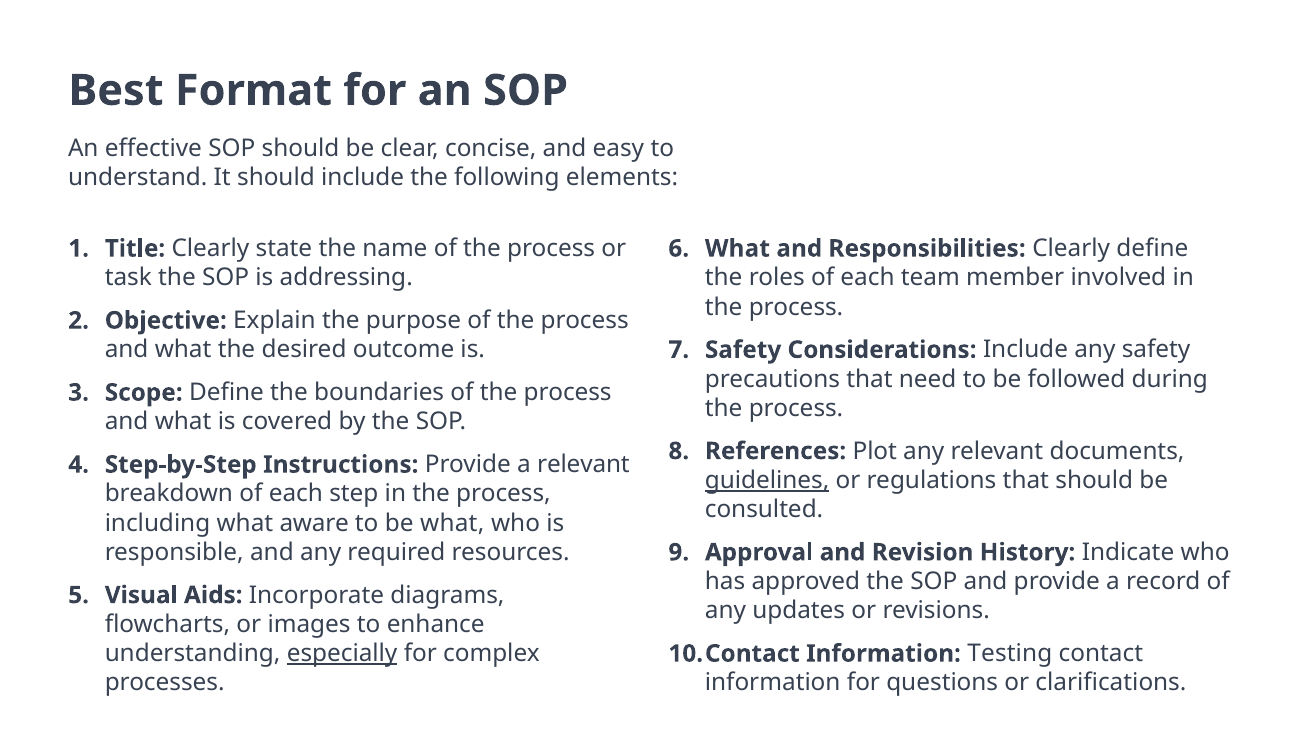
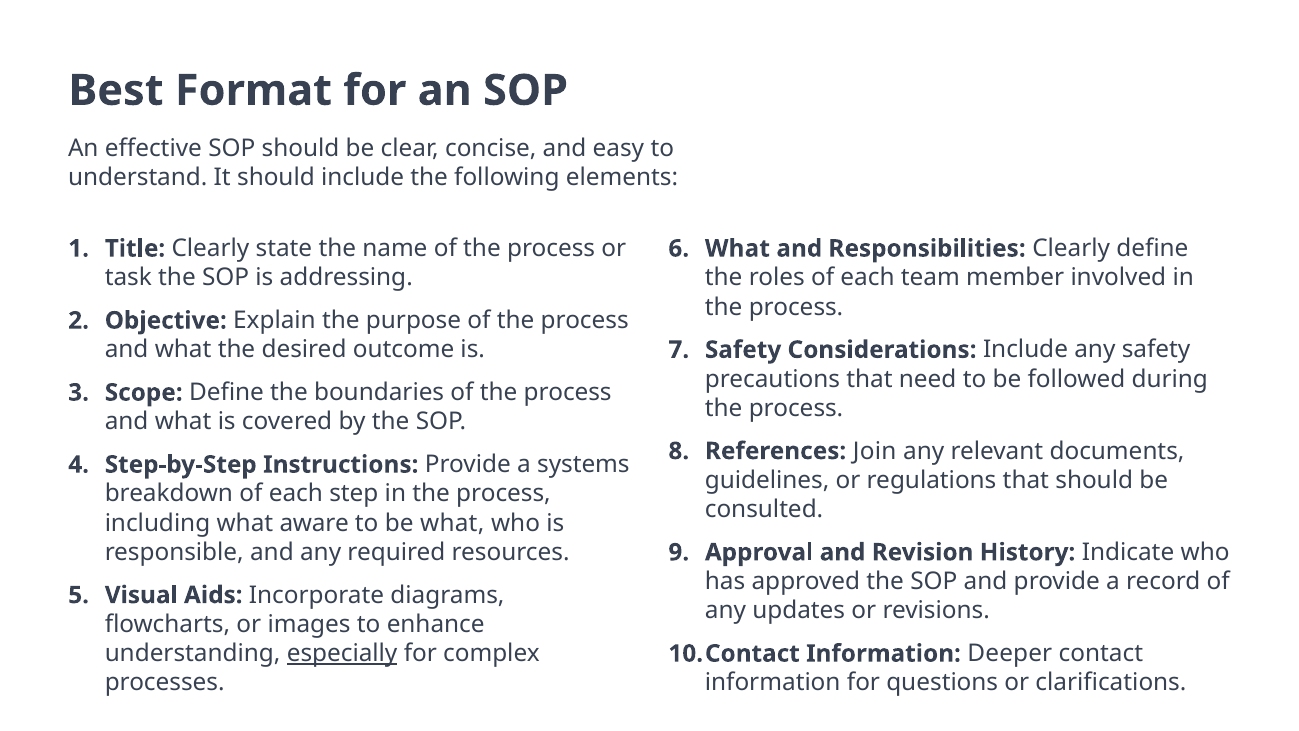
Plot: Plot -> Join (875, 451)
a relevant: relevant -> systems (583, 464)
guidelines underline: present -> none (767, 480)
Testing: Testing -> Deeper (1010, 653)
